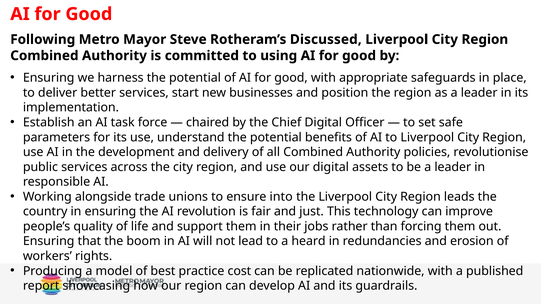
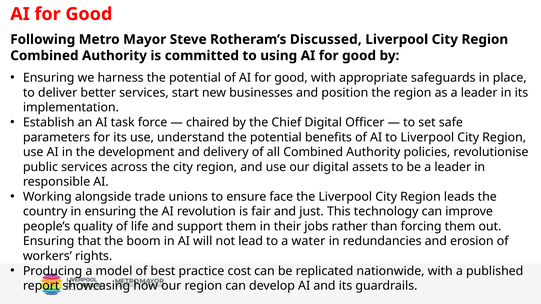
into: into -> face (281, 197)
heard: heard -> water (308, 241)
